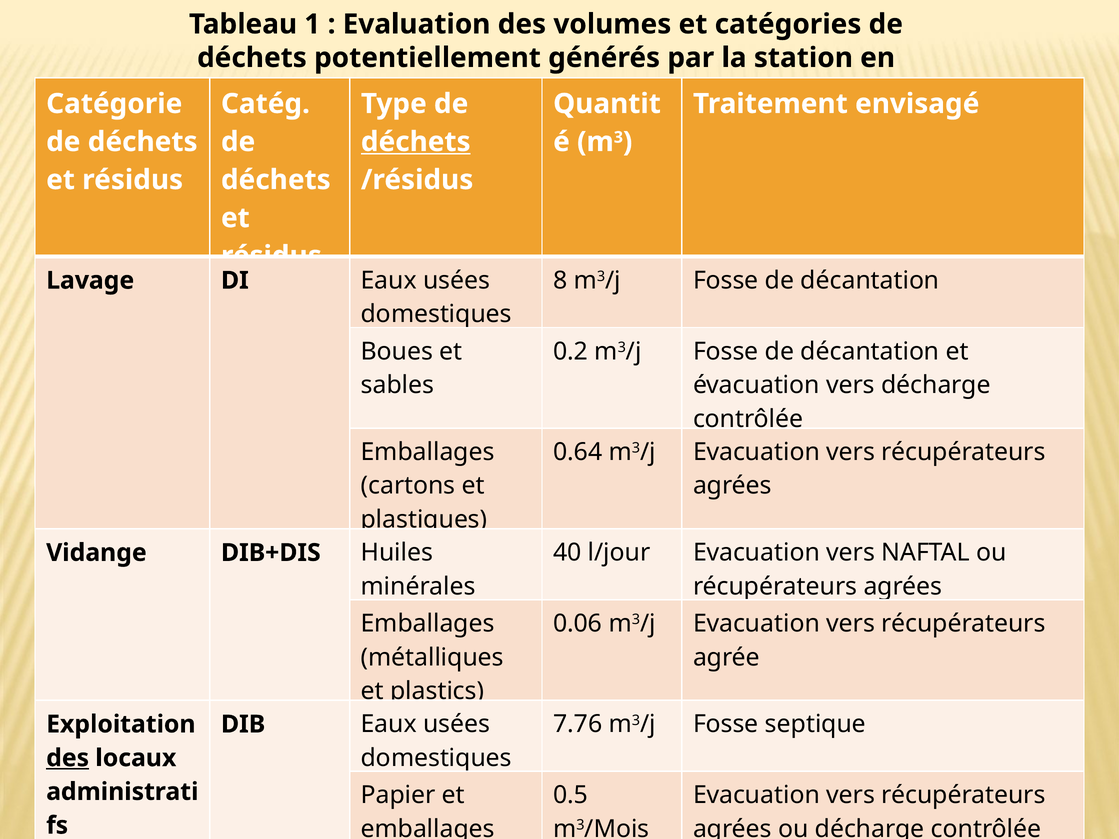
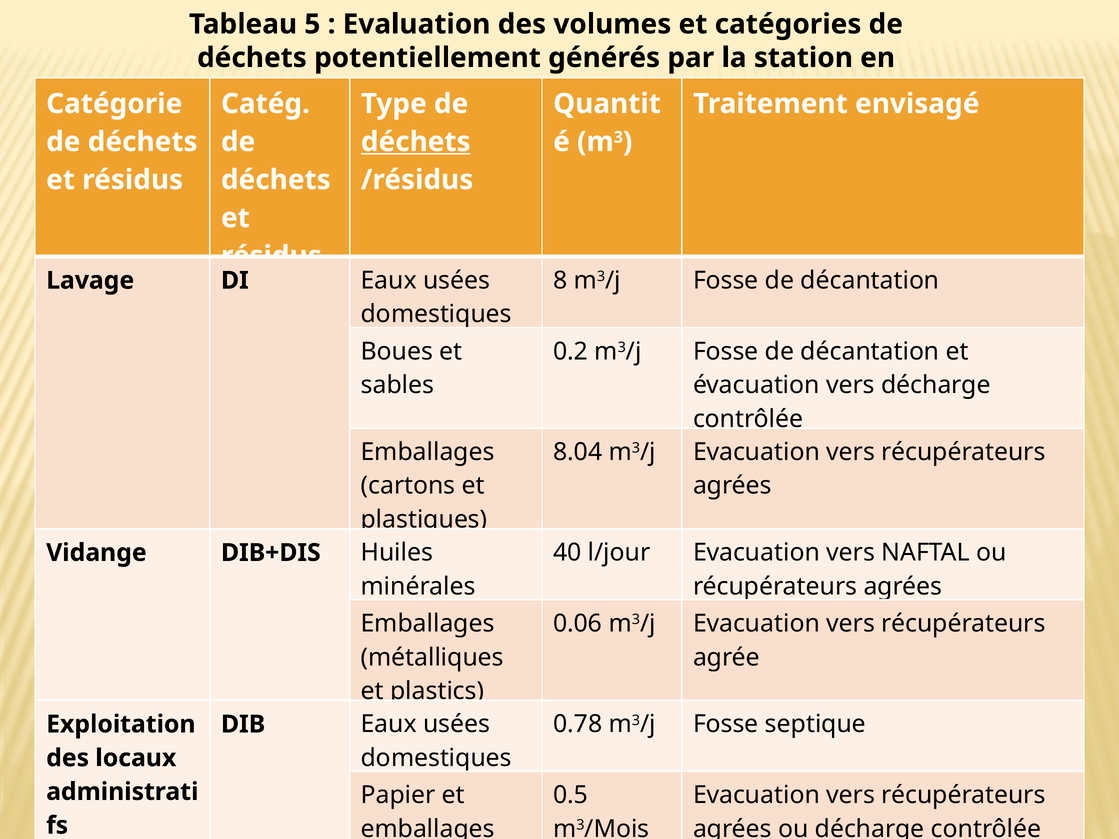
1: 1 -> 5 (312, 24)
0.64: 0.64 -> 8.04 (578, 452)
7.76: 7.76 -> 0.78 (578, 724)
des underline: present -> none (68, 758)
